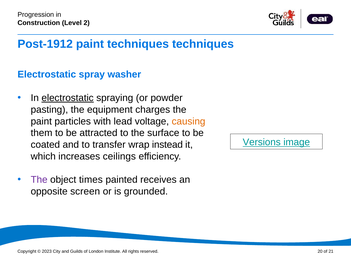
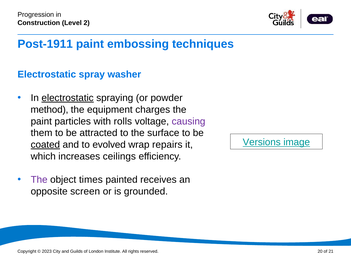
Post-1912: Post-1912 -> Post-1911 (45, 44)
paint techniques: techniques -> embossing (138, 44)
pasting: pasting -> method (49, 110)
lead: lead -> rolls (123, 121)
causing colour: orange -> purple (189, 121)
coated underline: none -> present (45, 145)
transfer: transfer -> evolved (109, 145)
instead: instead -> repairs (167, 145)
